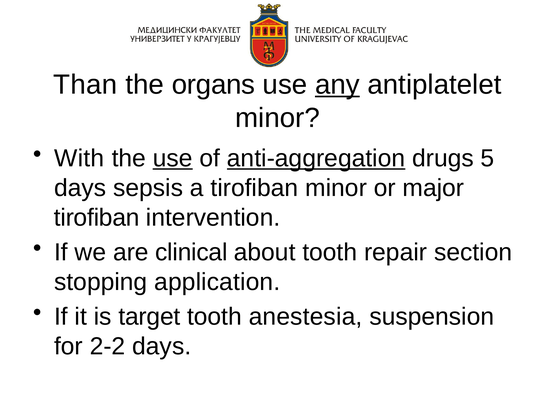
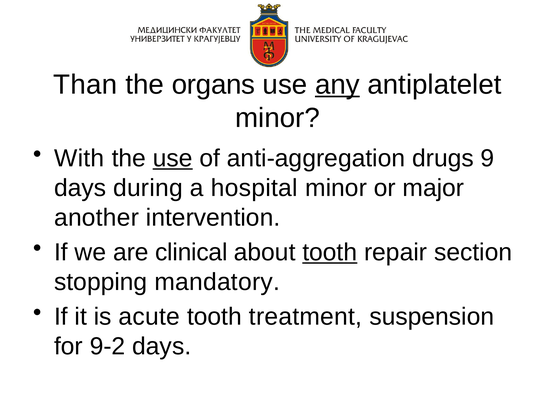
anti-aggregation underline: present -> none (316, 158)
5: 5 -> 9 (488, 158)
sepsis: sepsis -> during (148, 188)
a tirofiban: tirofiban -> hospital (254, 188)
tirofiban: tirofiban -> another (97, 217)
tooth underline: none -> present (330, 252)
application: application -> mandatory (217, 282)
target: target -> acute (149, 316)
anestesia: anestesia -> treatment (306, 316)
2-2: 2-2 -> 9-2 (108, 346)
